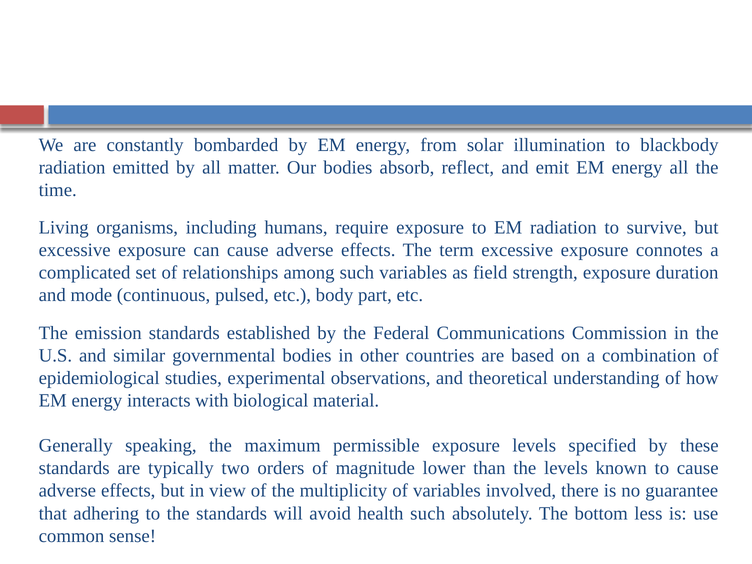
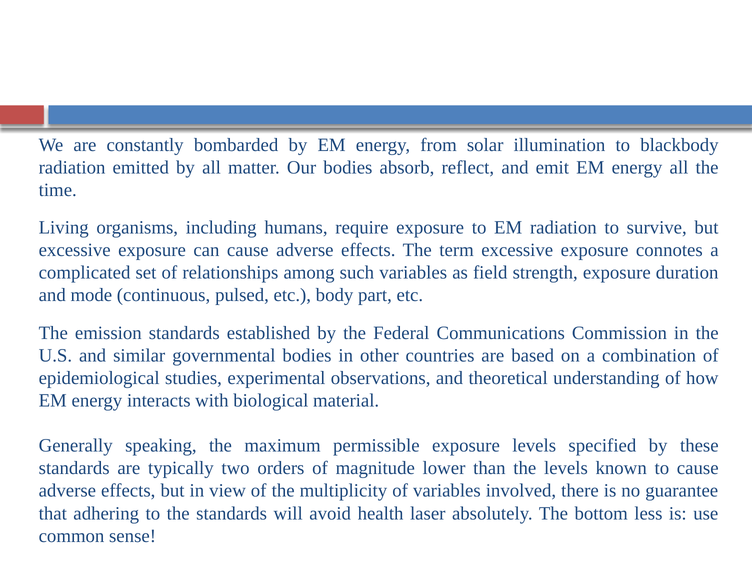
health such: such -> laser (428, 513)
